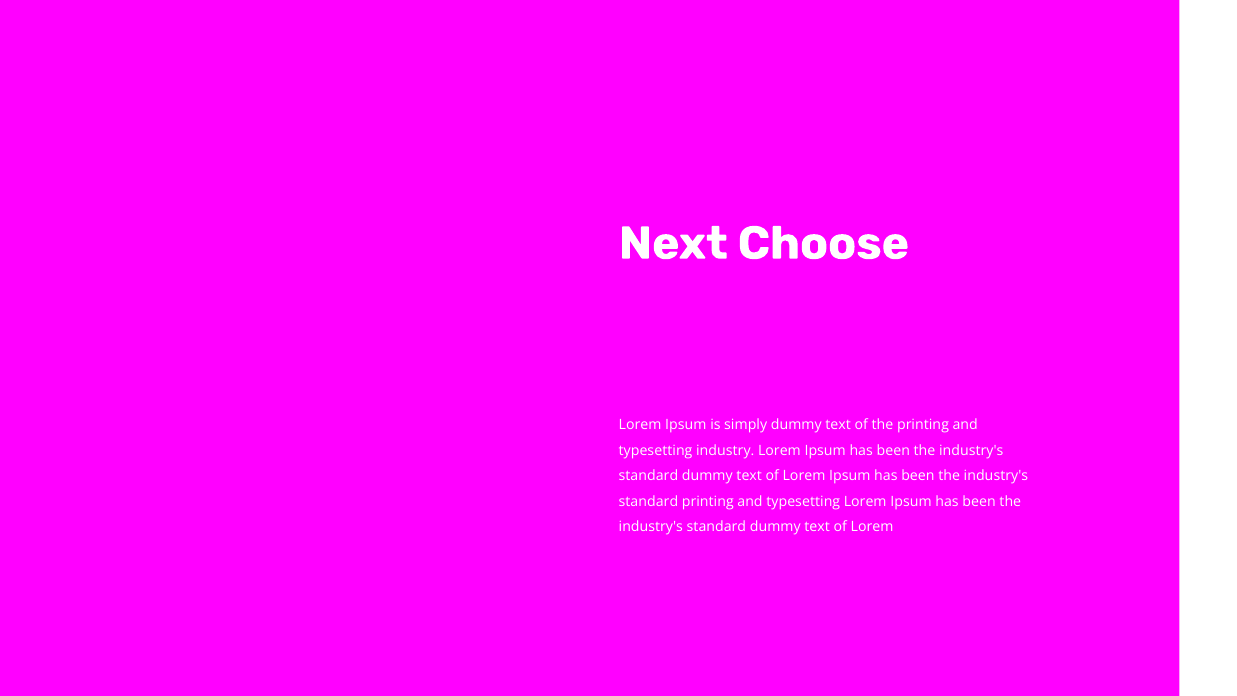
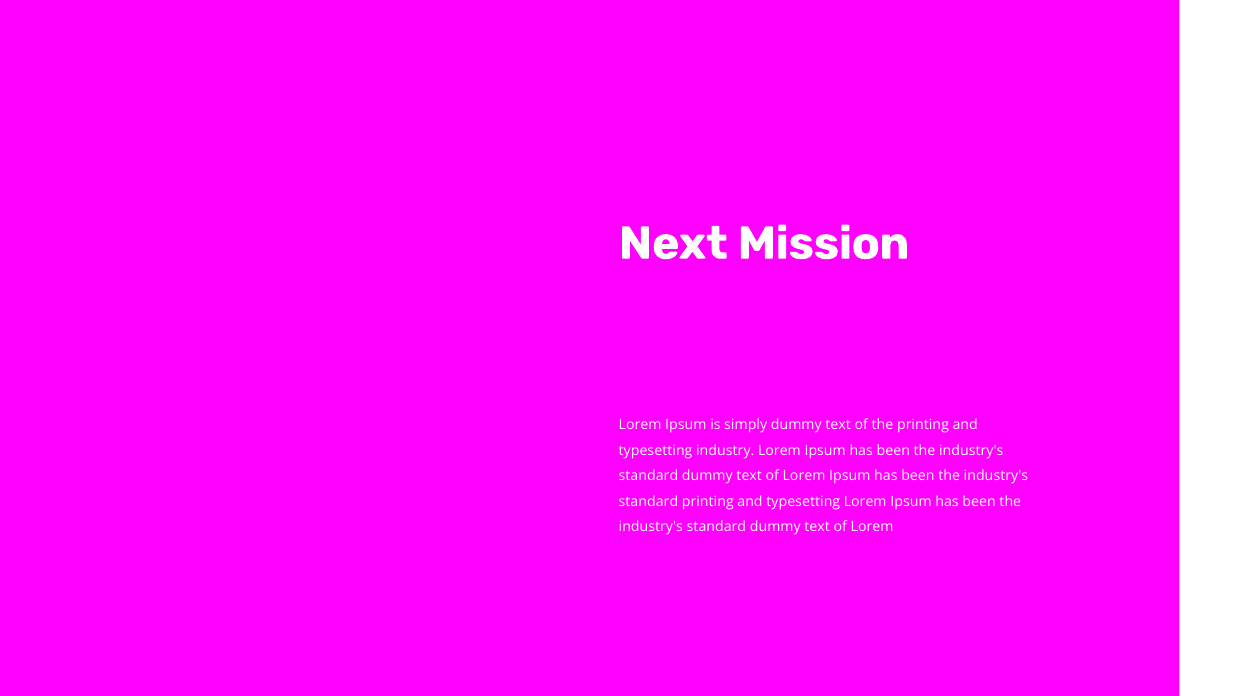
Choose: Choose -> Mission (823, 243)
